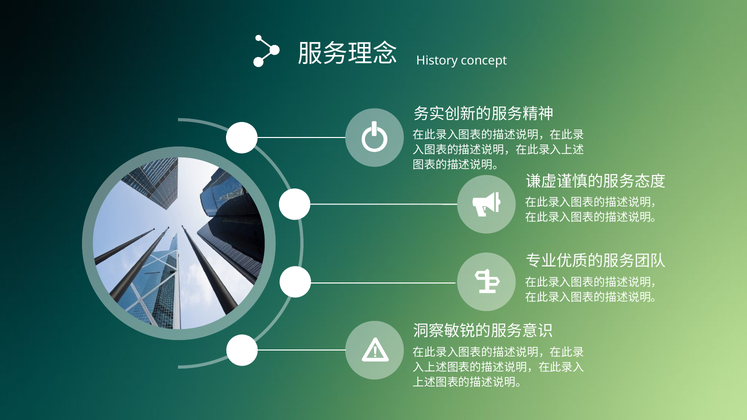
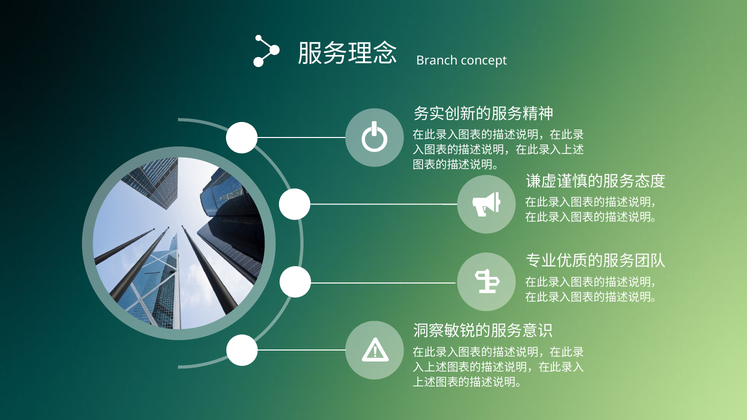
History: History -> Branch (437, 61)
